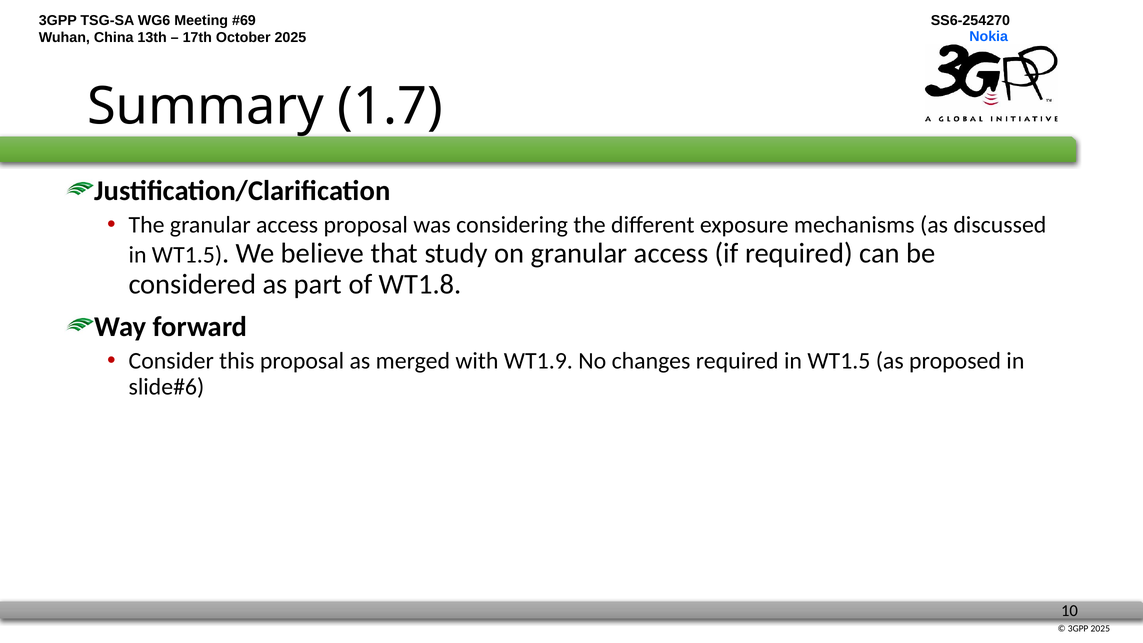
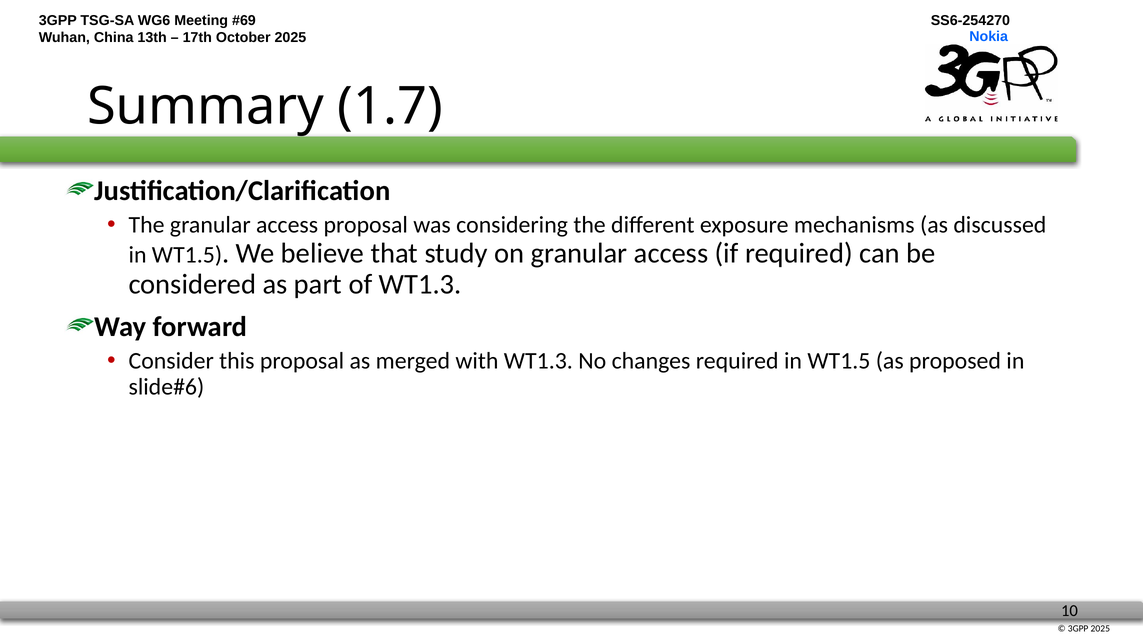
of WT1.8: WT1.8 -> WT1.3 (420, 284)
with WT1.9: WT1.9 -> WT1.3 (538, 361)
